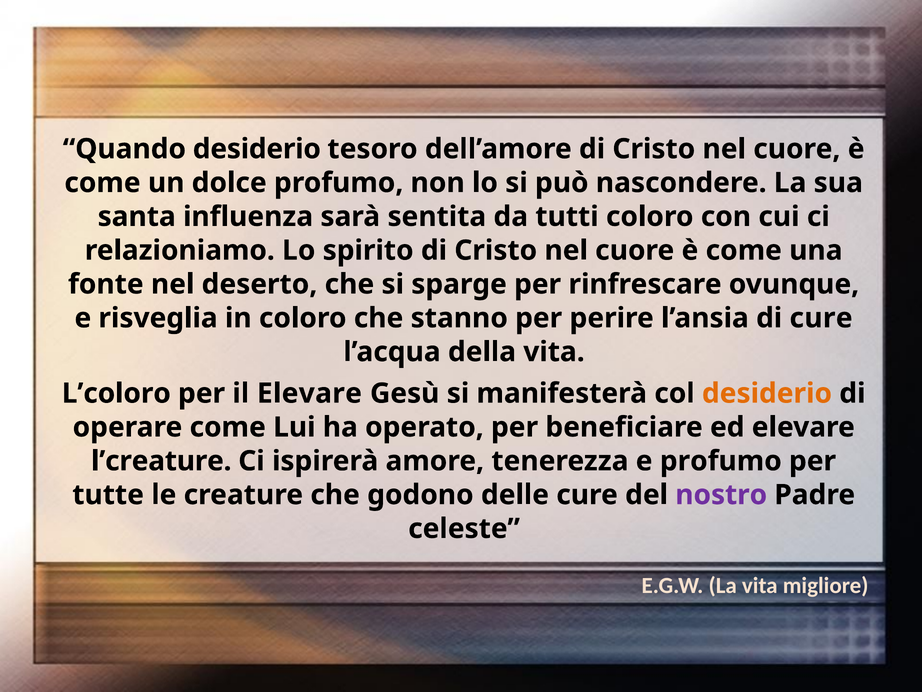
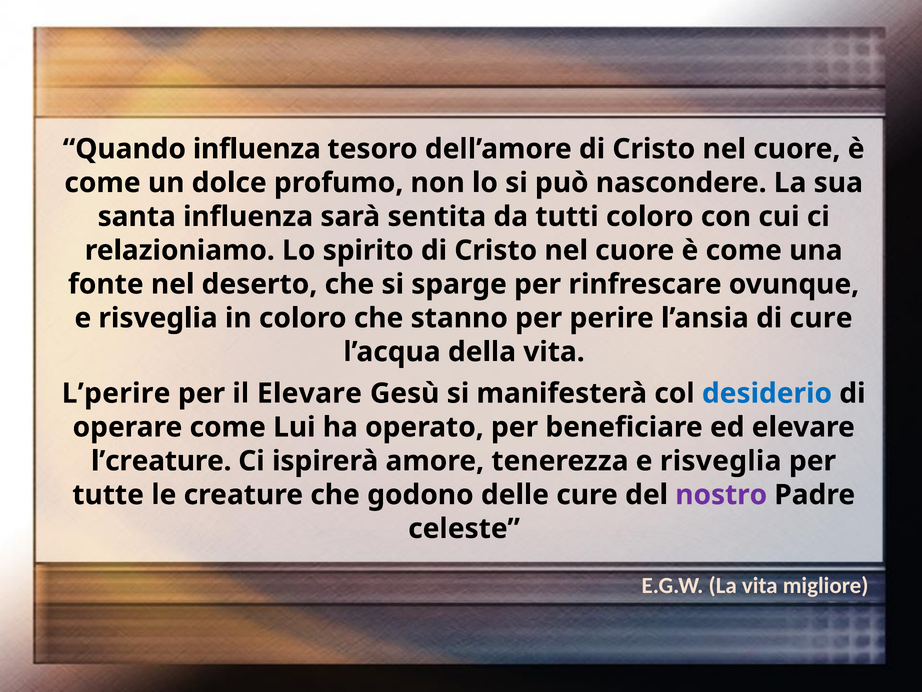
Quando desiderio: desiderio -> influenza (257, 149)
L’coloro: L’coloro -> L’perire (116, 393)
desiderio colour: orange -> blue (767, 393)
tenerezza e profumo: profumo -> risveglia (721, 461)
